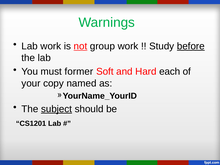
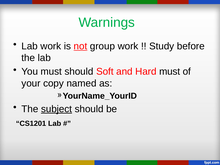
before underline: present -> none (191, 46)
must former: former -> should (79, 72)
Hard each: each -> must (170, 72)
